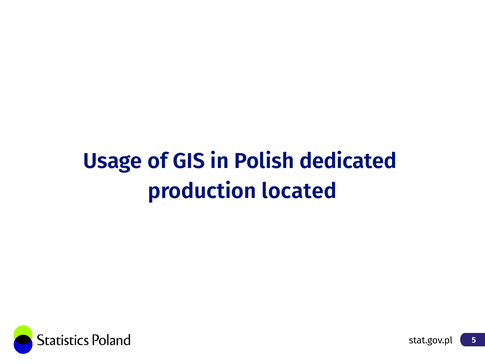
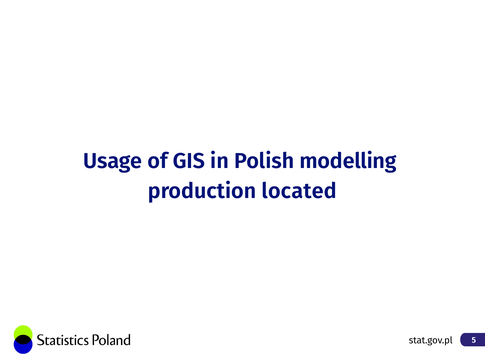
dedicated: dedicated -> modelling (348, 161)
